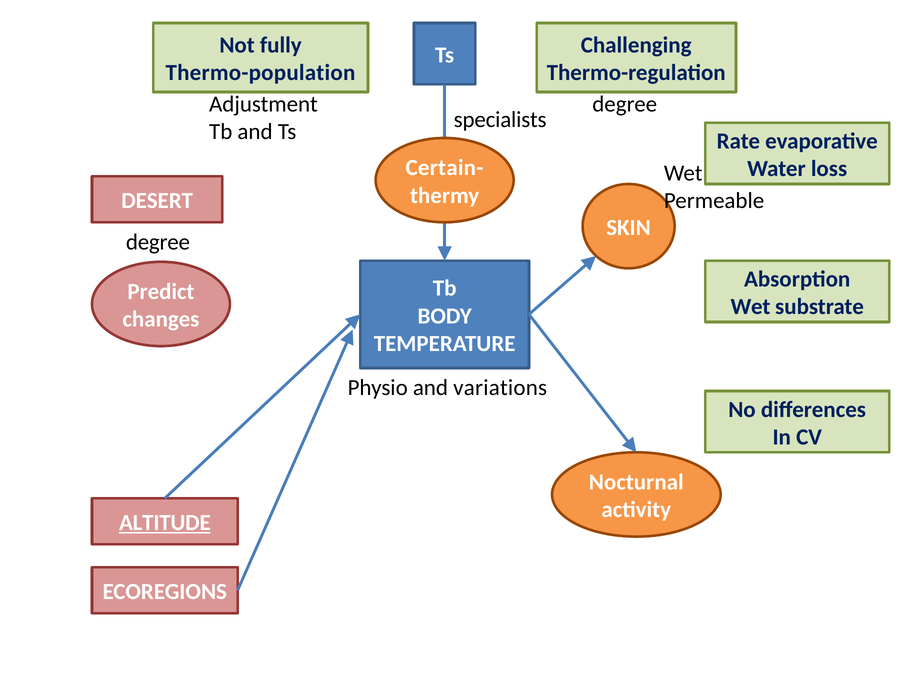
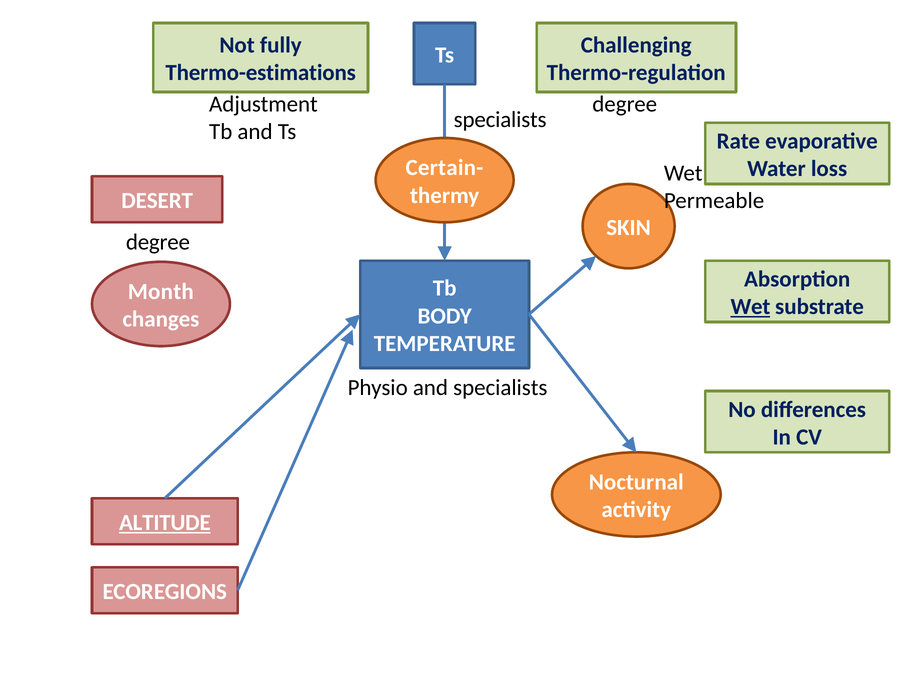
Thermo-population: Thermo-population -> Thermo-estimations (261, 73)
Predict: Predict -> Month (161, 292)
Wet underline: none -> present (750, 307)
and variations: variations -> specialists (500, 388)
